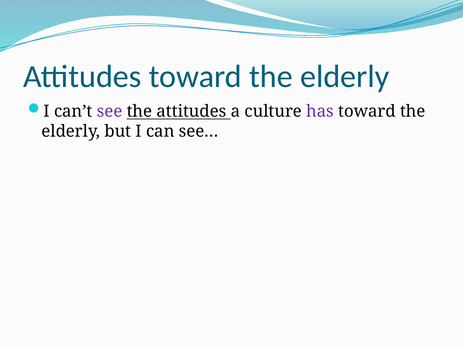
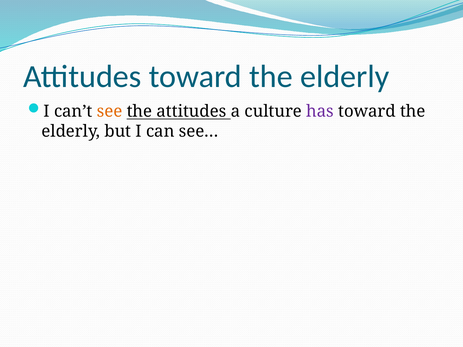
see colour: purple -> orange (110, 111)
